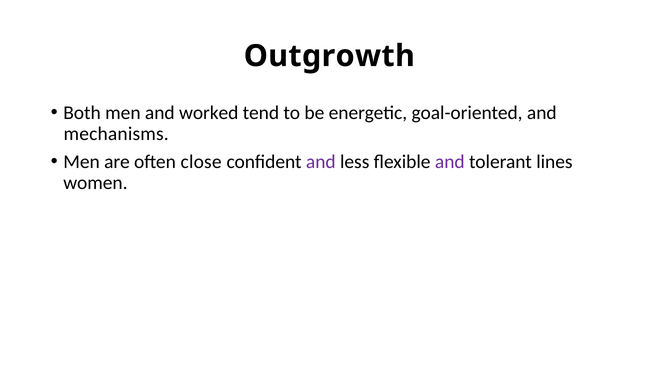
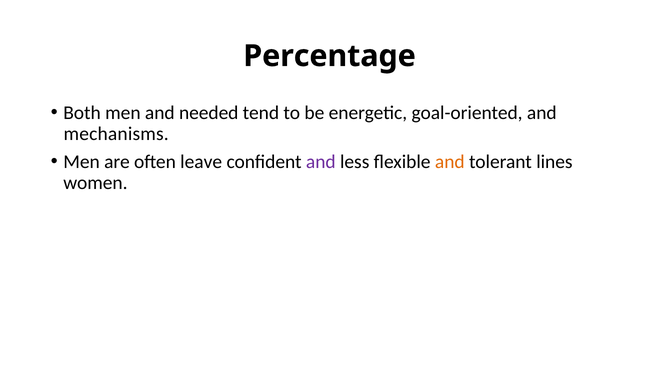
Outgrowth: Outgrowth -> Percentage (330, 56)
worked: worked -> needed (209, 113)
close: close -> leave (201, 162)
and colour: purple -> orange (450, 162)
